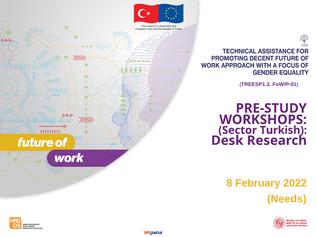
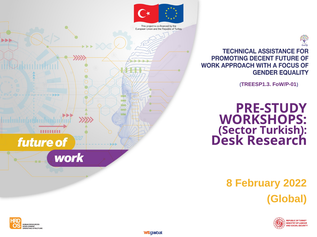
Needs: Needs -> Global (287, 199)
